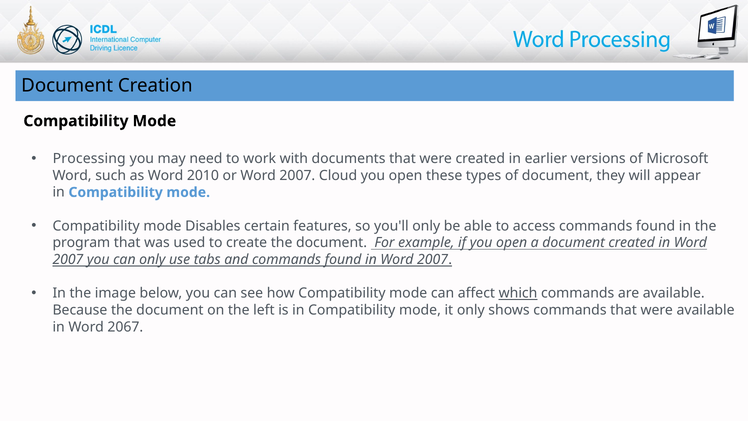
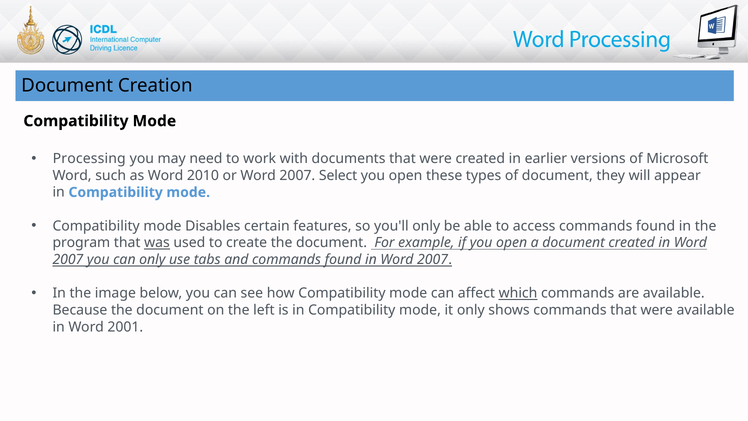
Cloud: Cloud -> Select (338, 175)
was underline: none -> present (157, 243)
2067: 2067 -> 2001 (125, 327)
